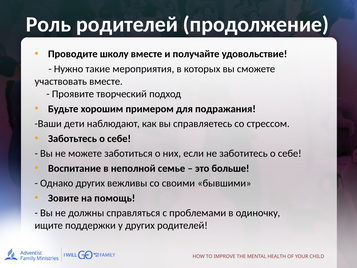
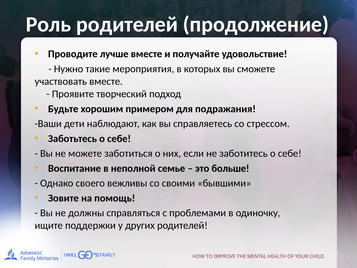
школу: школу -> лучше (114, 54)
Однако других: других -> своего (90, 183)
